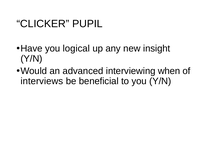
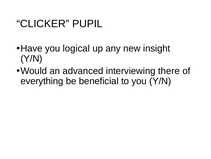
when: when -> there (169, 71)
interviews: interviews -> everything (42, 81)
